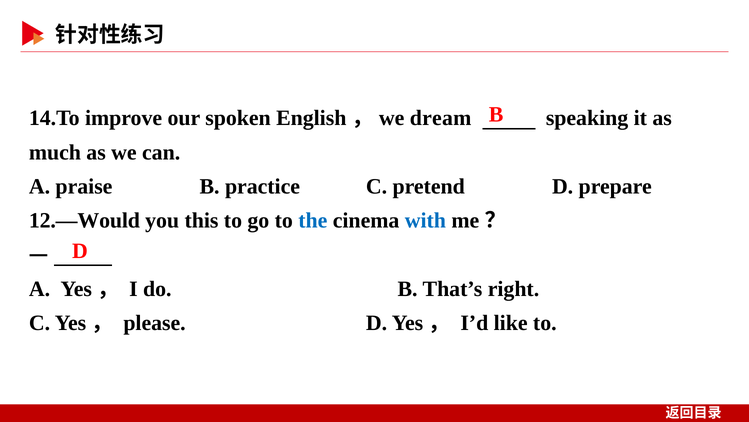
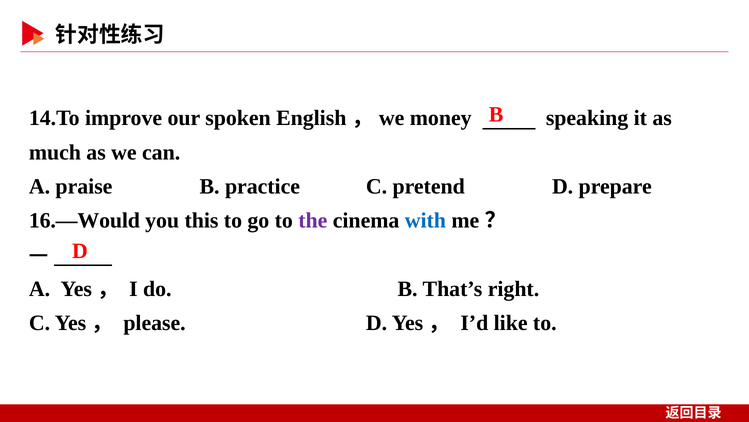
dream: dream -> money (441, 118)
12.—Would: 12.—Would -> 16.—Would (84, 220)
the colour: blue -> purple (313, 220)
